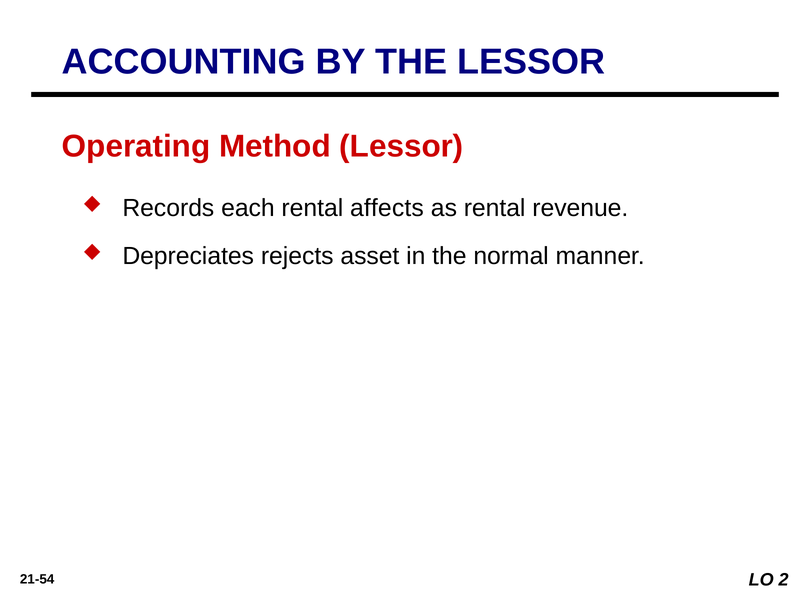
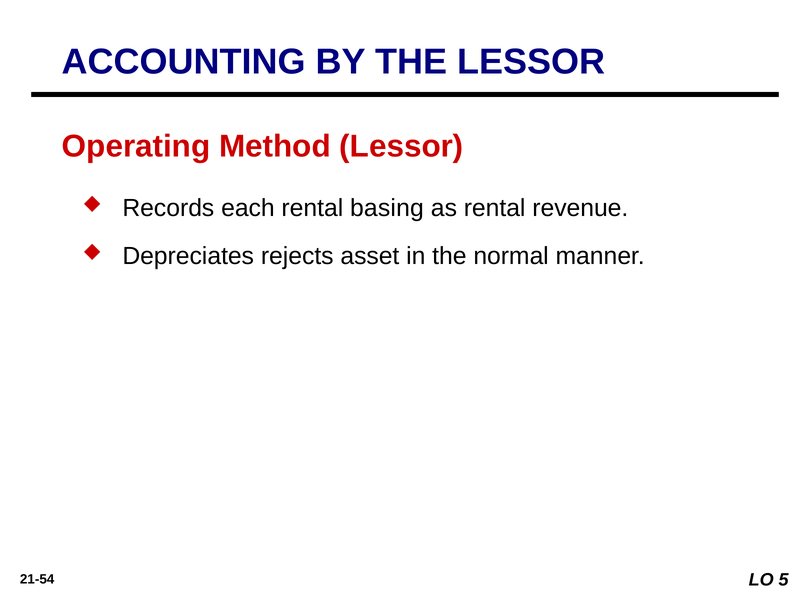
affects: affects -> basing (387, 208)
2: 2 -> 5 (784, 580)
